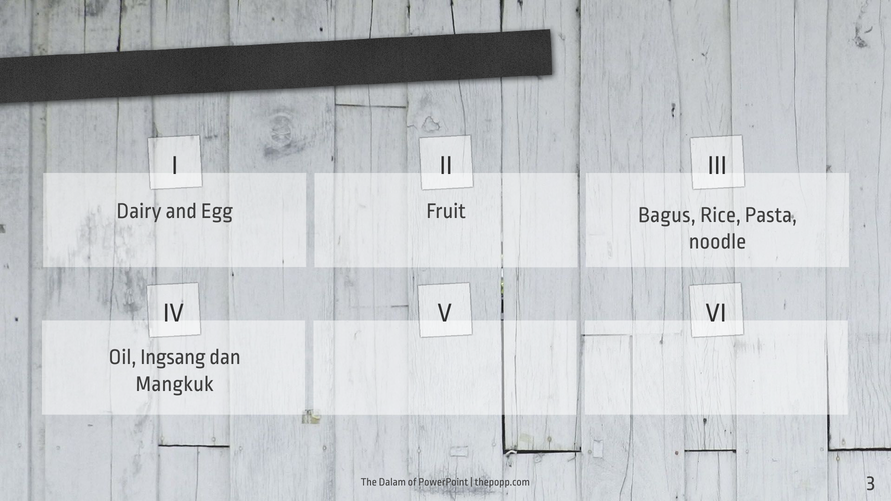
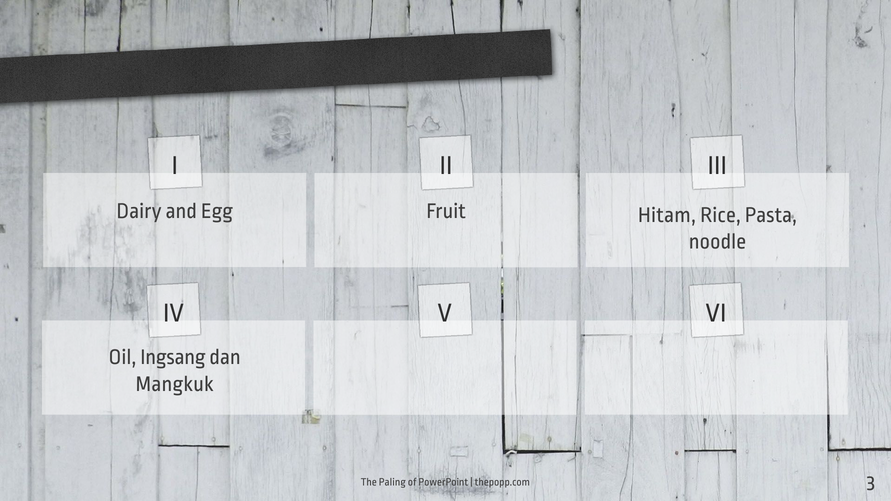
Bagus: Bagus -> Hitam (667, 215)
Dalam: Dalam -> Paling (392, 482)
